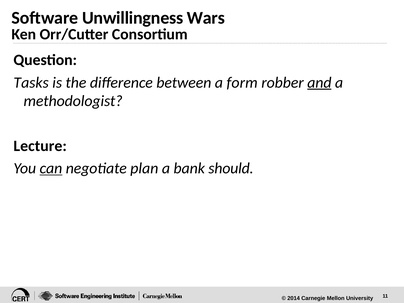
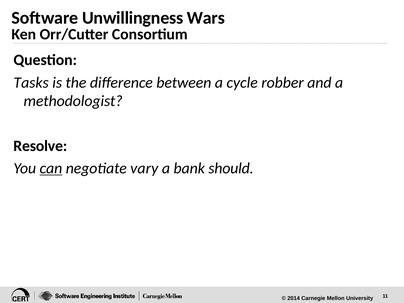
form: form -> cycle (242, 83)
and underline: present -> none (319, 83)
Lecture: Lecture -> Resolve (40, 146)
plan: plan -> vary (144, 168)
